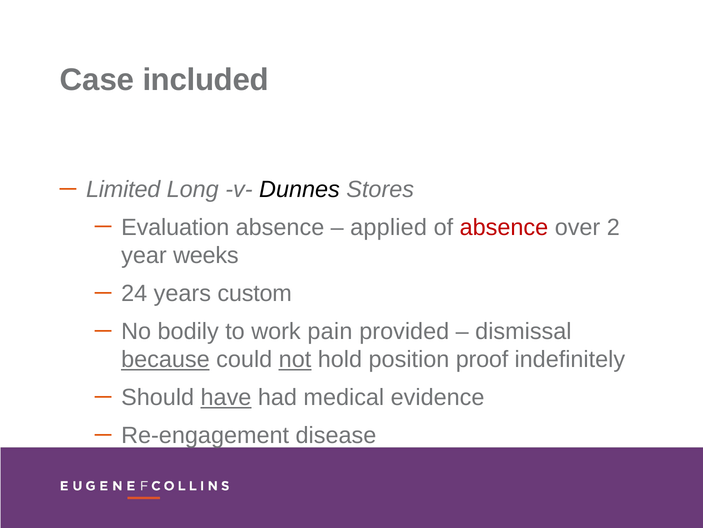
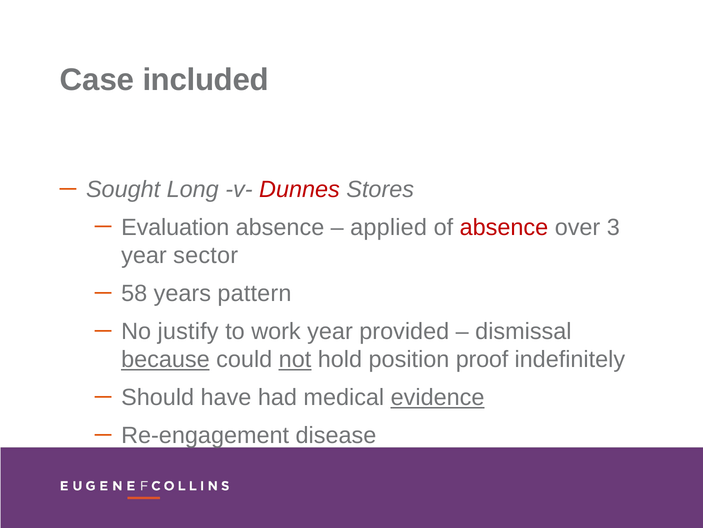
Limited: Limited -> Sought (123, 189)
Dunnes colour: black -> red (299, 189)
2: 2 -> 3 (613, 227)
weeks: weeks -> sector (206, 255)
24: 24 -> 58 (134, 293)
custom: custom -> pattern (254, 293)
bodily: bodily -> justify (188, 331)
work pain: pain -> year (330, 331)
have underline: present -> none (226, 397)
evidence underline: none -> present (438, 397)
